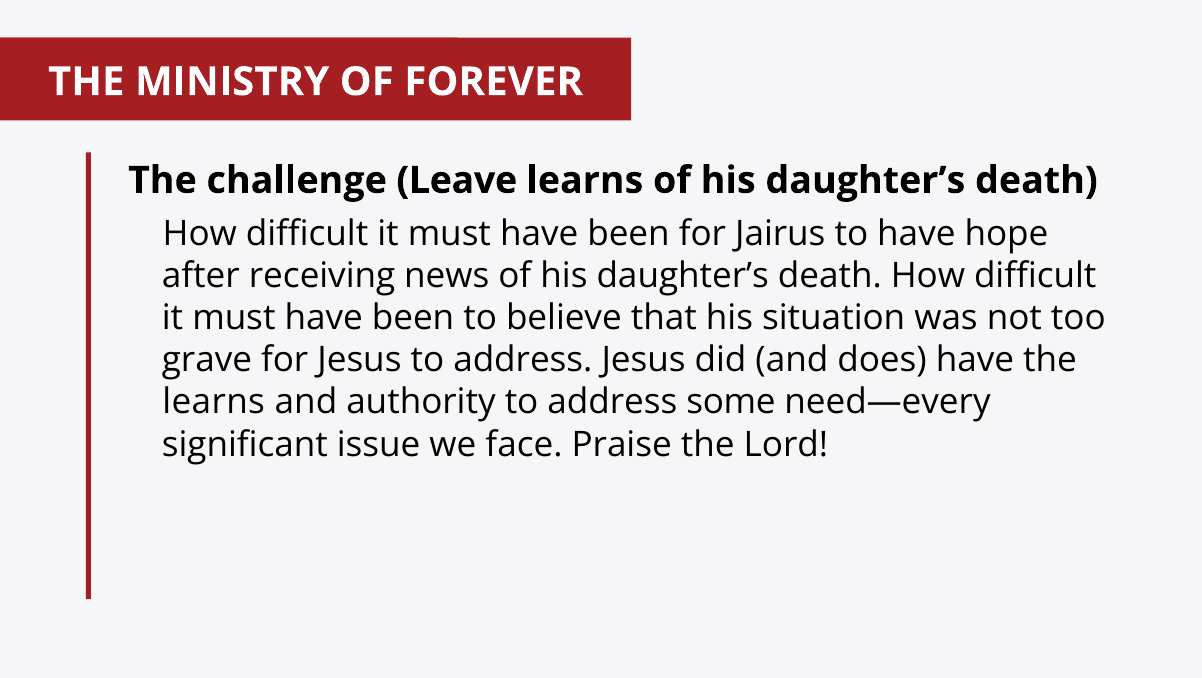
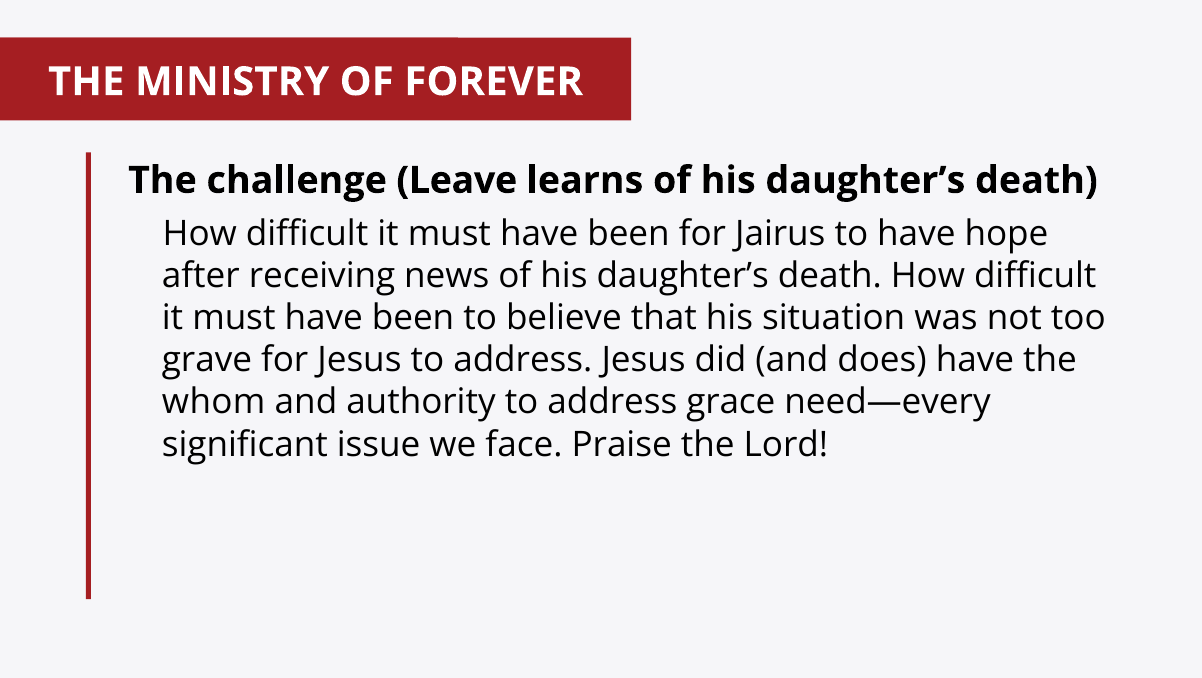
learns: learns -> whom (214, 402)
some: some -> grace (731, 402)
